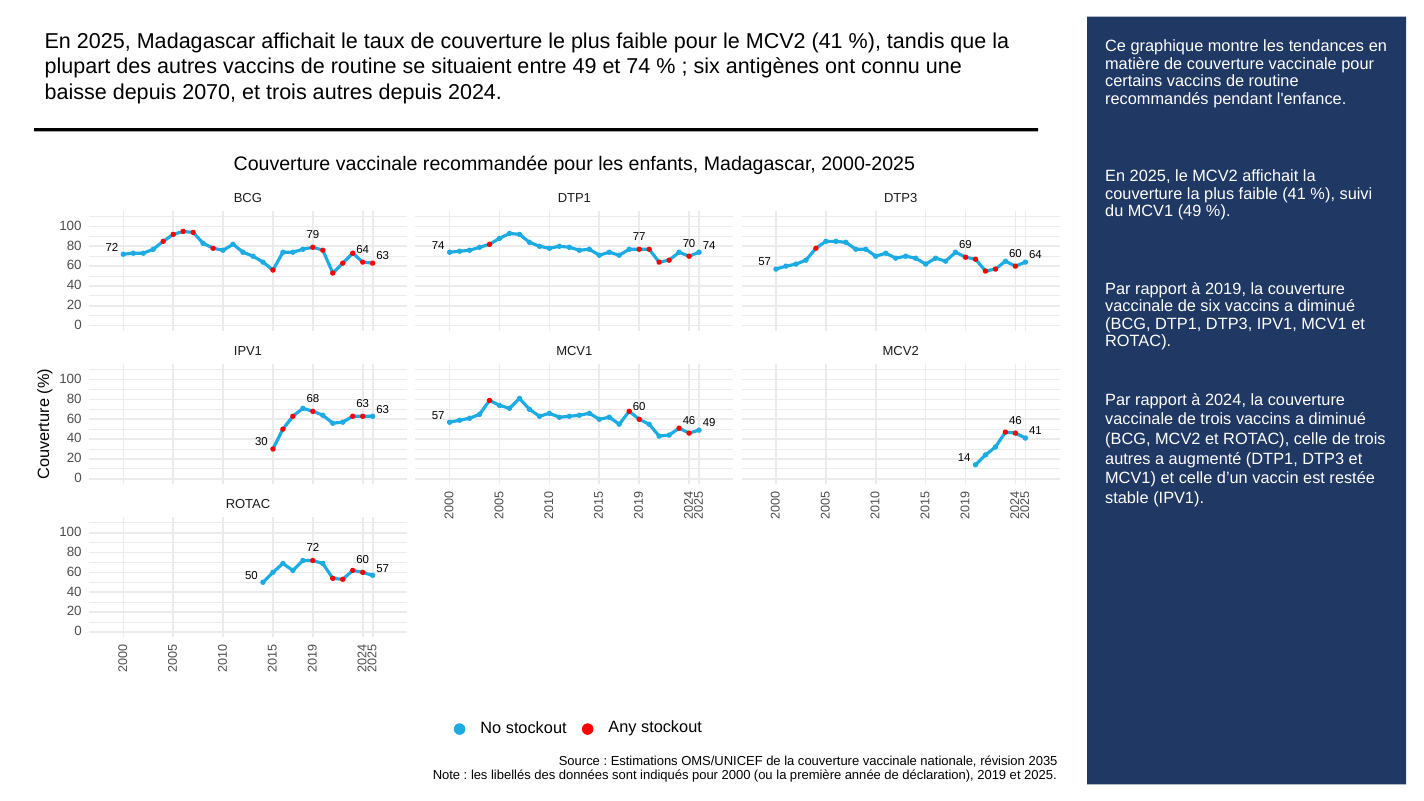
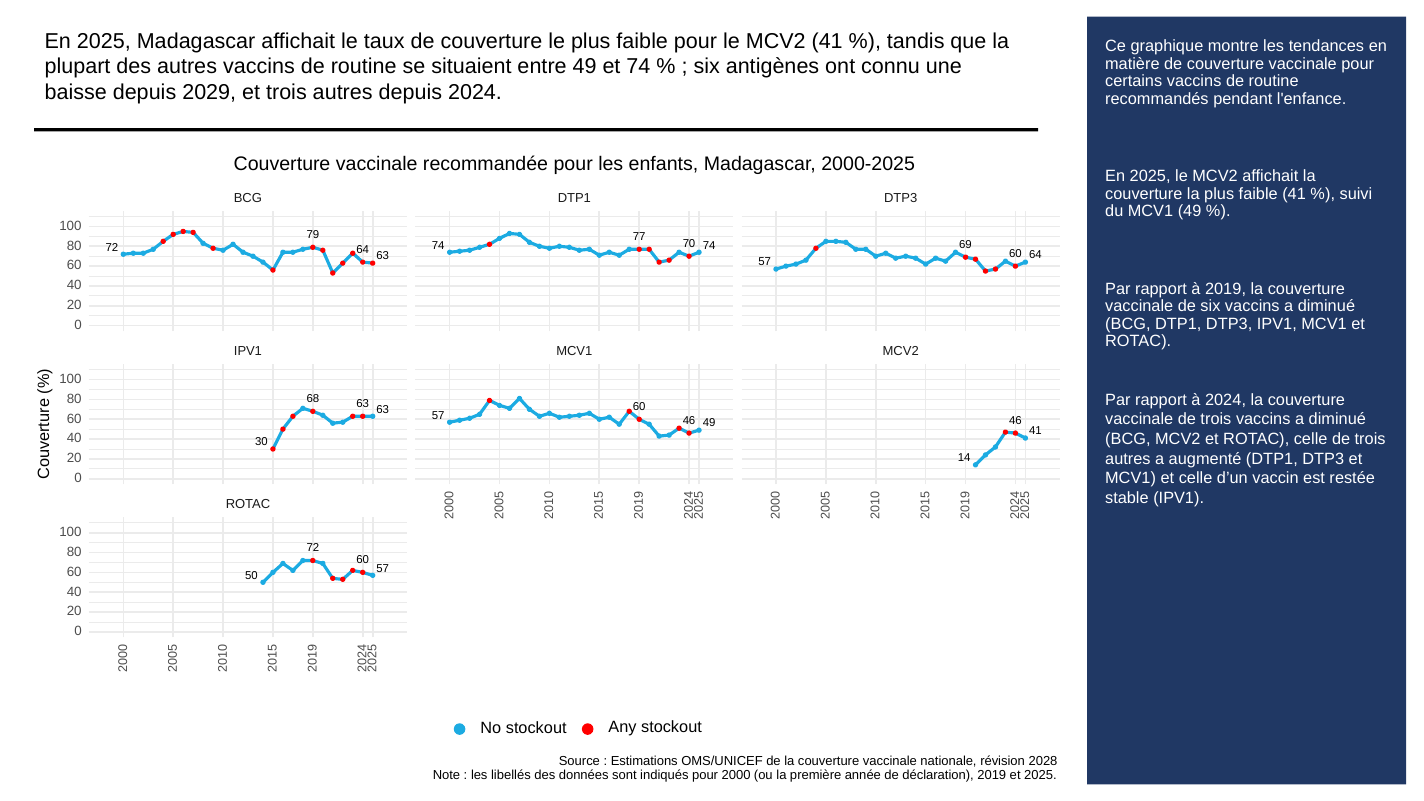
2070: 2070 -> 2029 (209, 93)
2035: 2035 -> 2028 (1043, 761)
